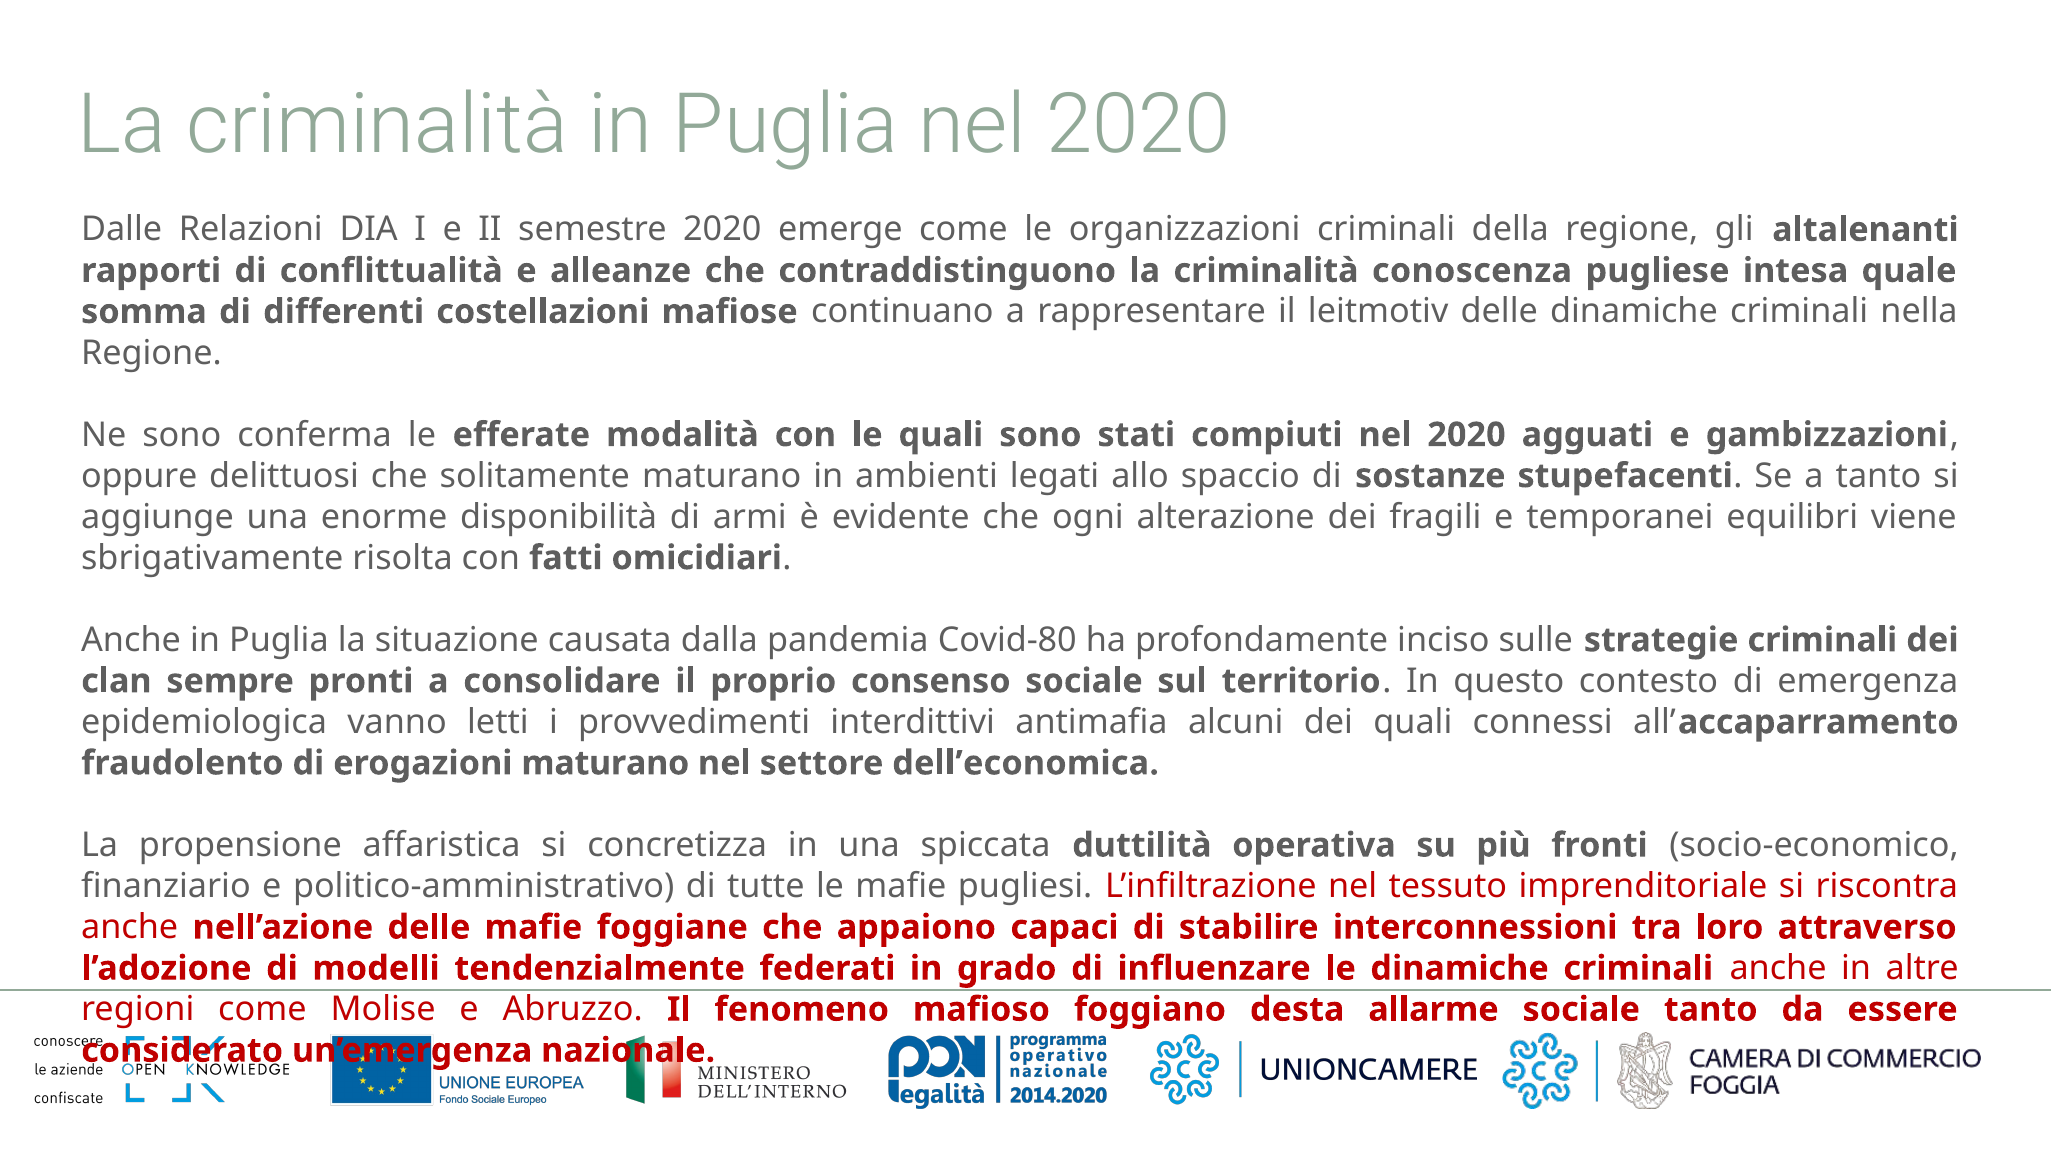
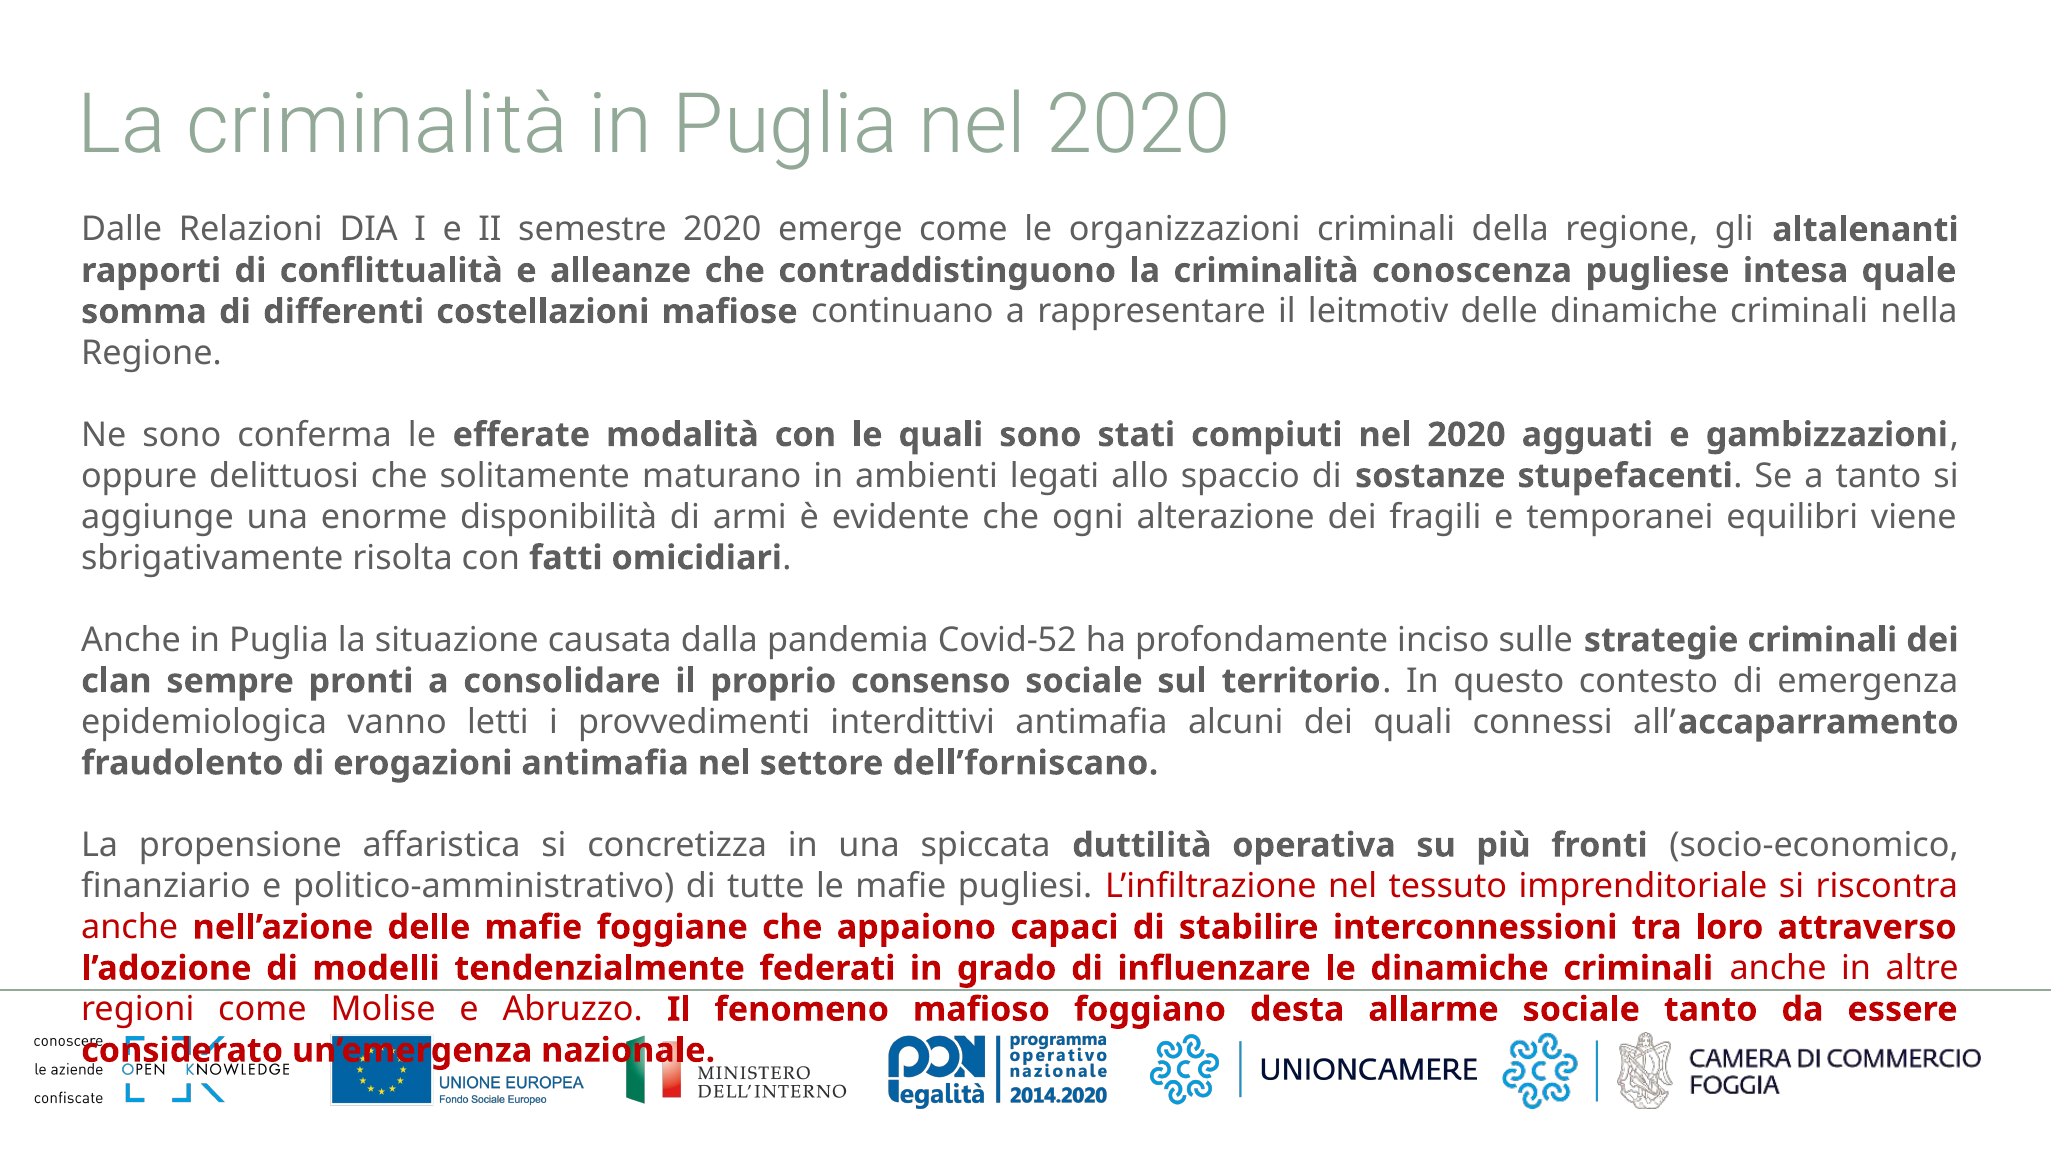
Covid-80: Covid-80 -> Covid-52 (1007, 640)
erogazioni maturano: maturano -> antimafia (605, 763)
dell’economica: dell’economica -> dell’forniscano (1025, 763)
